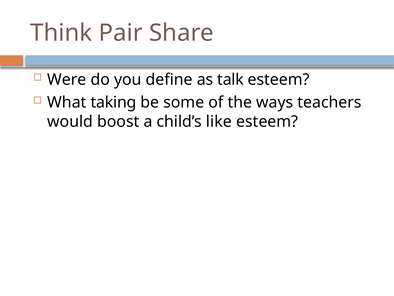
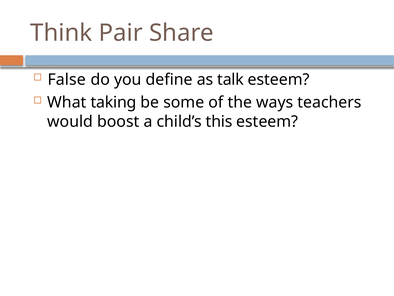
Were: Were -> False (67, 79)
like: like -> this (219, 121)
